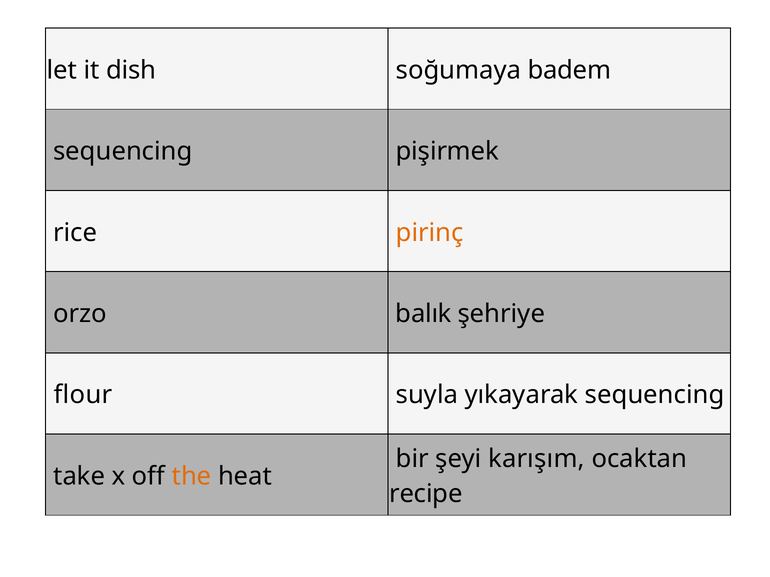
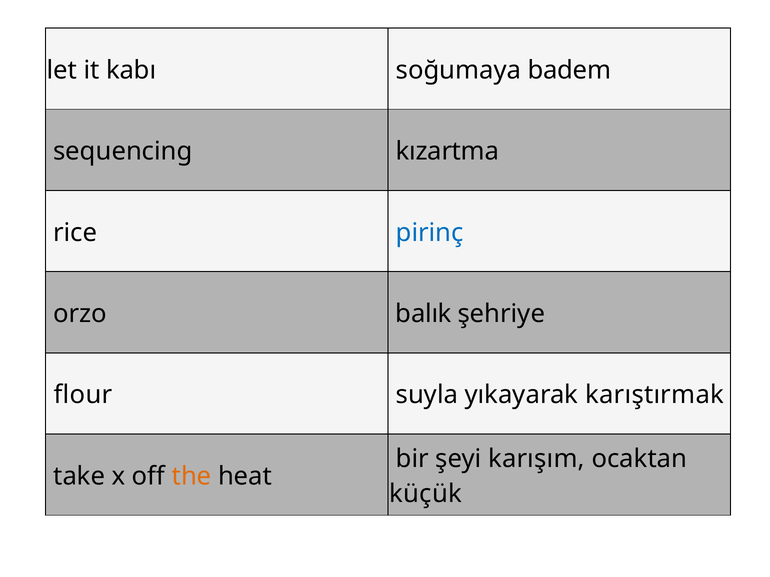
dish: dish -> kabı (131, 70)
pişirmek: pişirmek -> kızartma (447, 151)
pirinç colour: orange -> blue (430, 233)
yıkayarak sequencing: sequencing -> karıştırmak (655, 395)
recipe: recipe -> küçük (426, 494)
